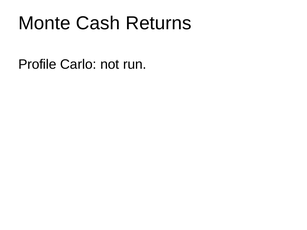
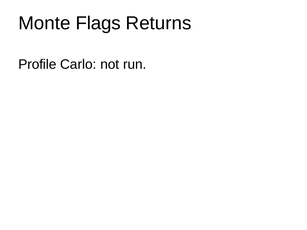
Cash: Cash -> Flags (98, 23)
